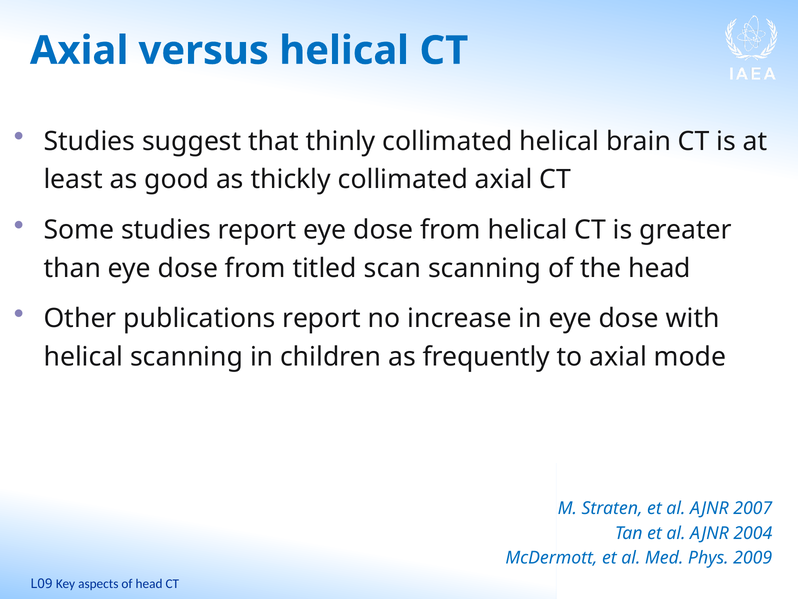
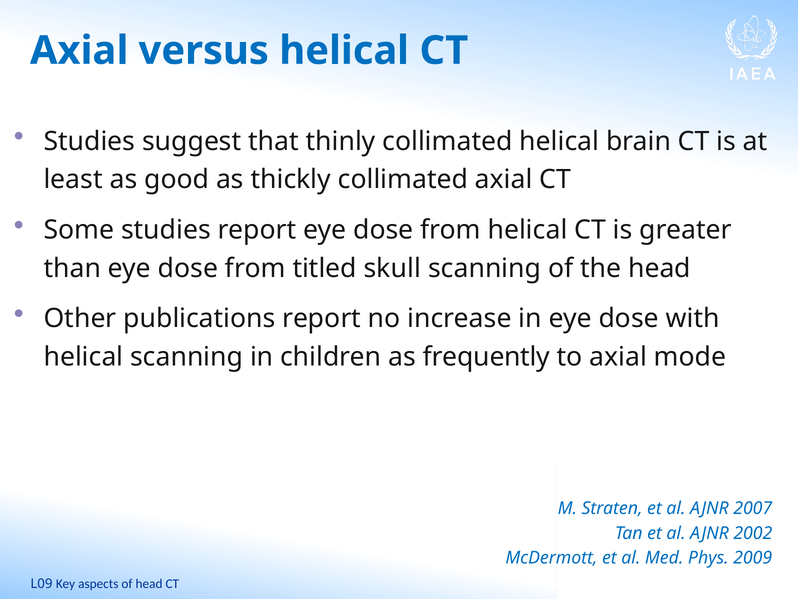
scan: scan -> skull (392, 268)
2004: 2004 -> 2002 (753, 533)
